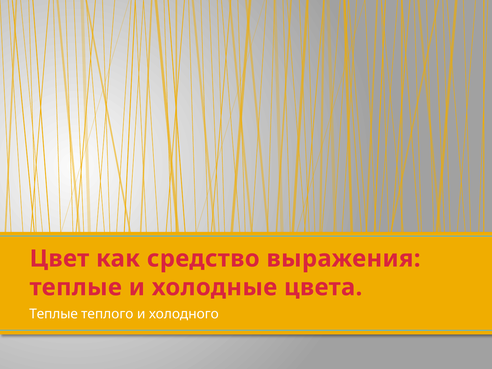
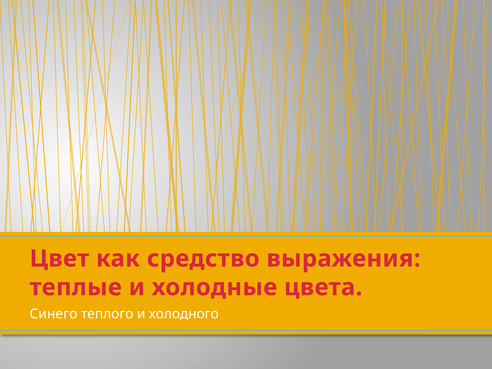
Теплые: Теплые -> Синего (53, 314)
